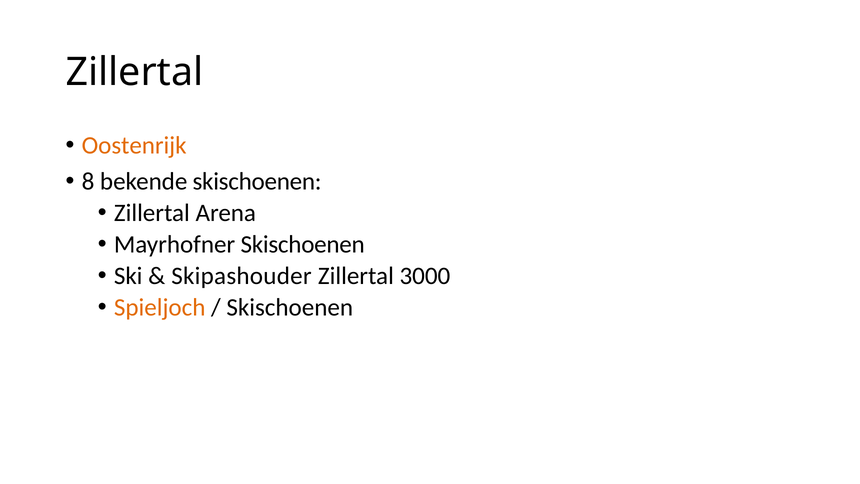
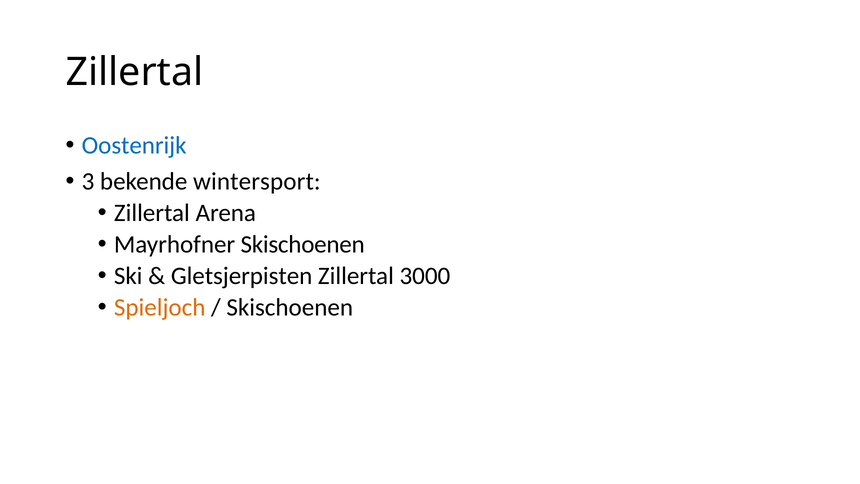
Oostenrijk colour: orange -> blue (134, 145)
8: 8 -> 3 (88, 181)
bekende skischoenen: skischoenen -> wintersport (257, 181)
Skipashouder: Skipashouder -> Gletsjerpisten (242, 276)
